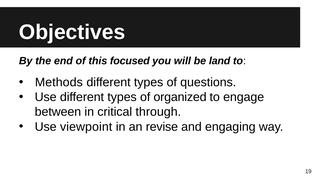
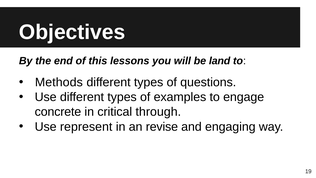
focused: focused -> lessons (130, 61)
organized: organized -> examples (180, 97)
between: between -> concrete (58, 112)
viewpoint: viewpoint -> represent (86, 127)
